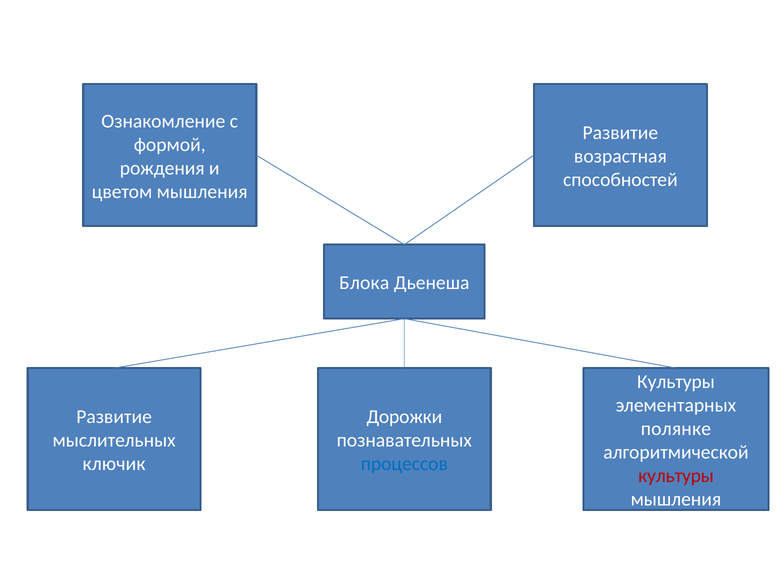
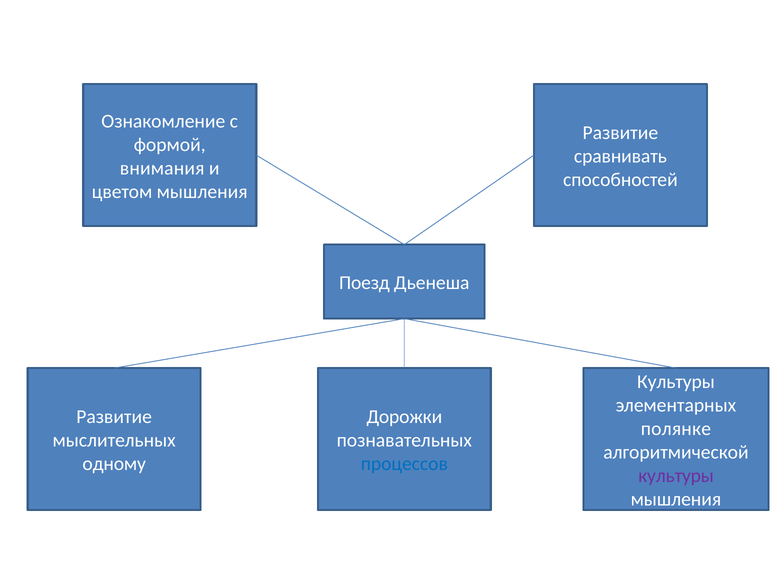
возрастная: возрастная -> сравнивать (620, 156)
рождения: рождения -> внимания (162, 168)
Блока: Блока -> Поезд (364, 283)
ключик: ключик -> одному (114, 464)
культуры colour: red -> purple (676, 476)
